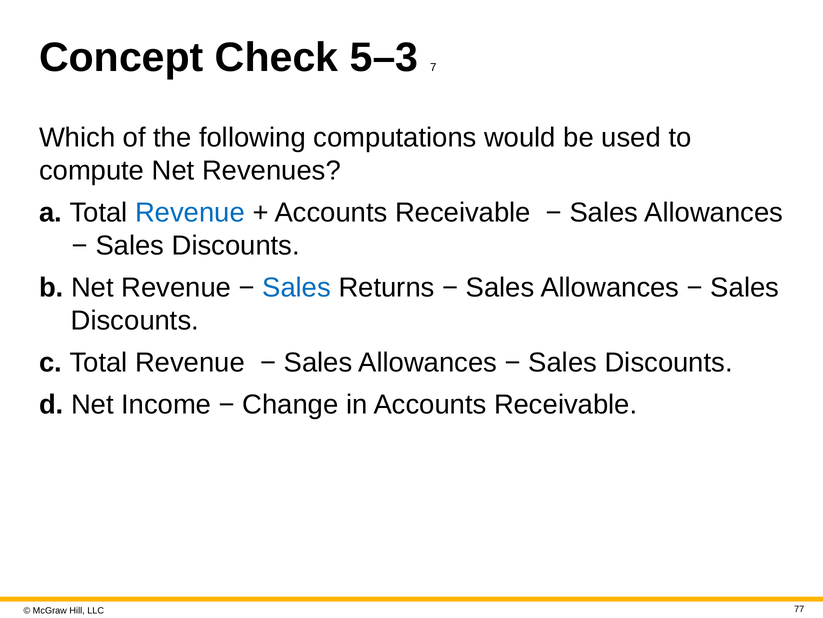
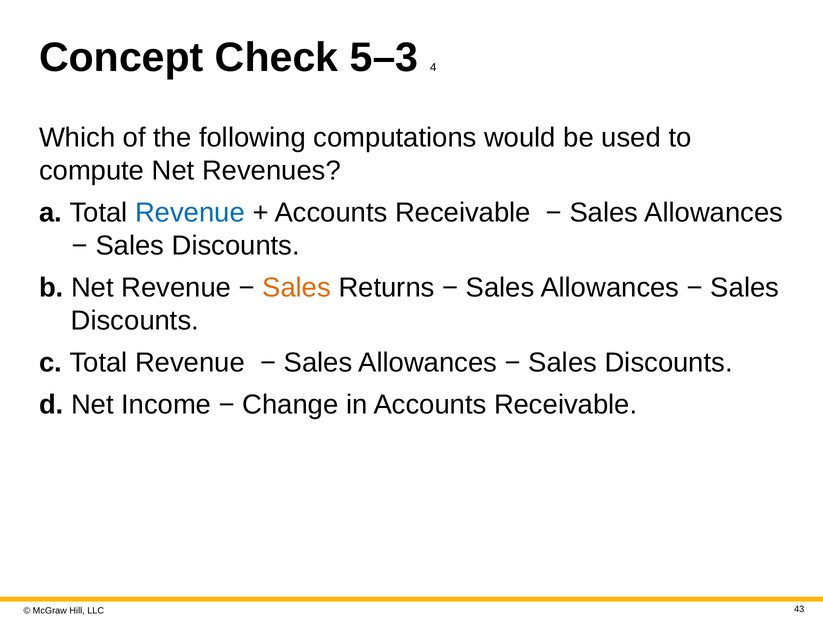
7: 7 -> 4 (433, 68)
Sales colour: blue -> orange (297, 287)
77: 77 -> 43 (799, 609)
